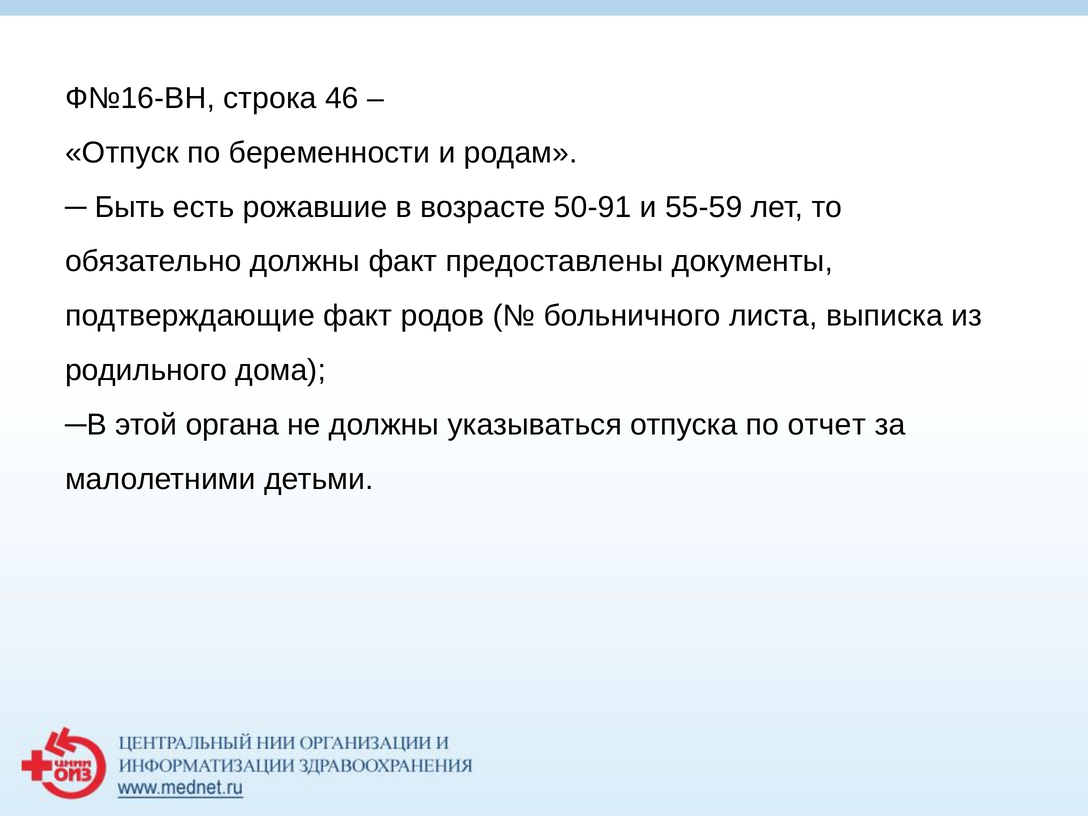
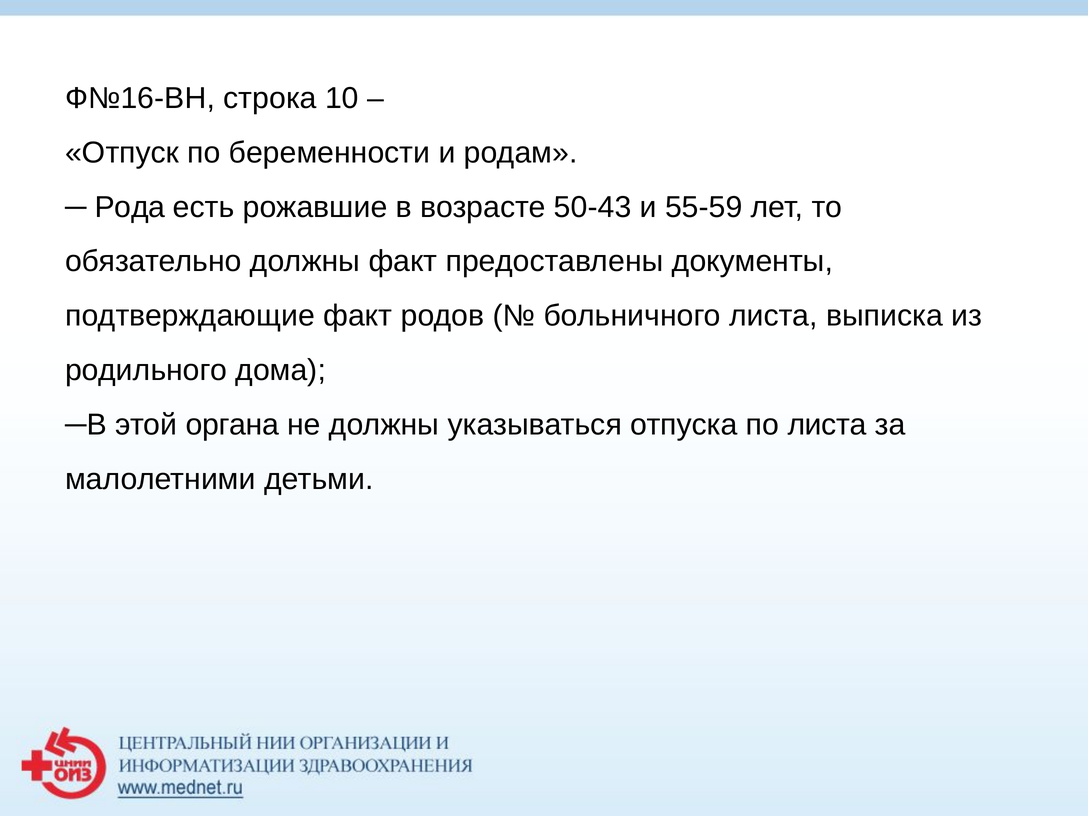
46: 46 -> 10 (342, 98)
Быть: Быть -> Рода (130, 207)
50-91: 50-91 -> 50-43 (593, 207)
по отчет: отчет -> листа (827, 425)
